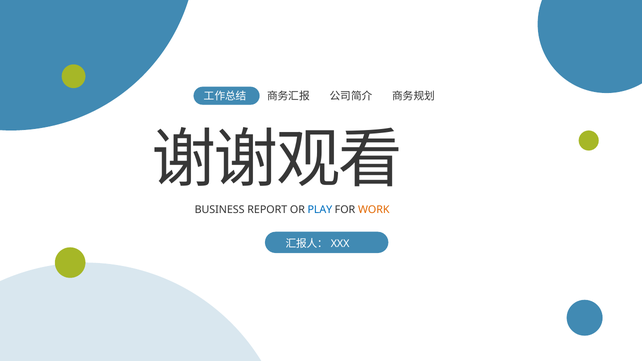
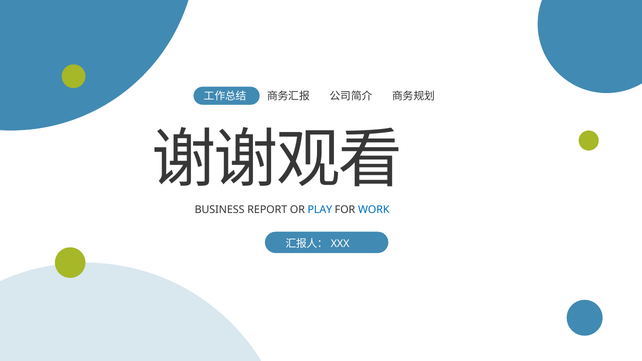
WORK colour: orange -> blue (374, 210)
